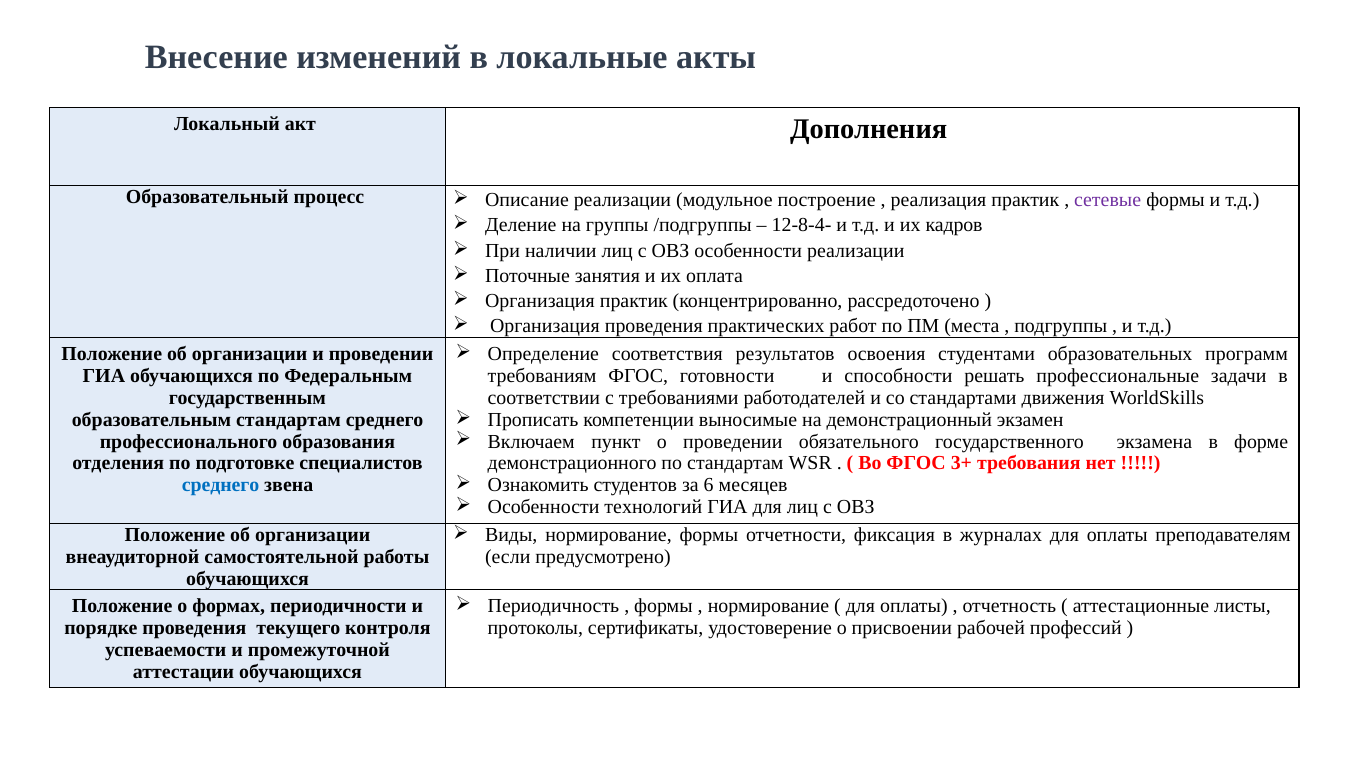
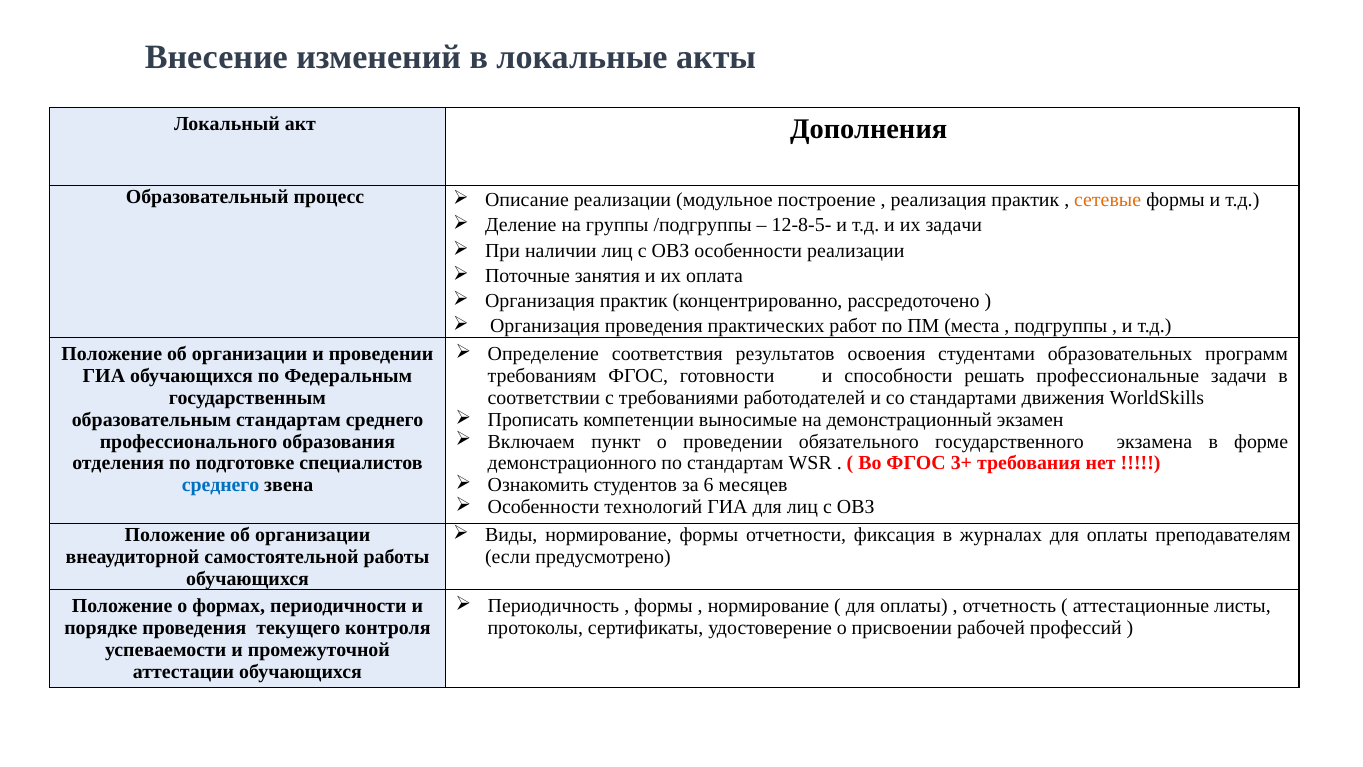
сетевые colour: purple -> orange (1108, 200)
12-8-4-: 12-8-4- -> 12-8-5- (802, 225)
их кадров: кадров -> задачи (954, 225)
